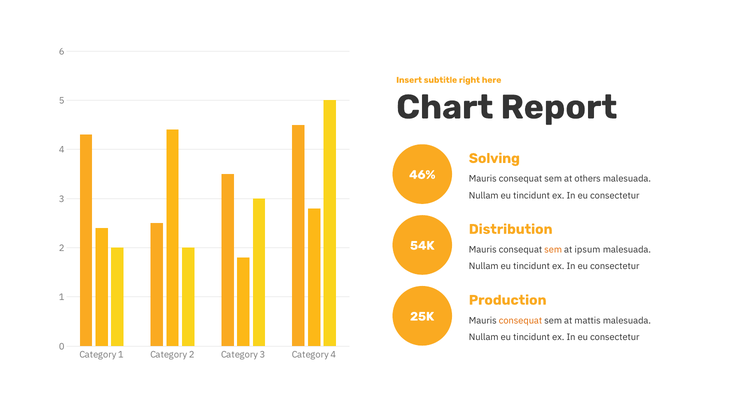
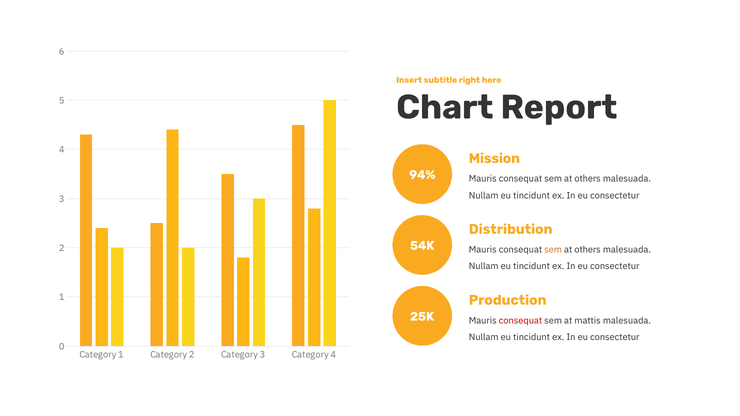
Solving: Solving -> Mission (494, 158)
46%: 46% -> 94% (422, 175)
ipsum: ipsum -> others (588, 250)
consequat colour: orange -> red (520, 321)
